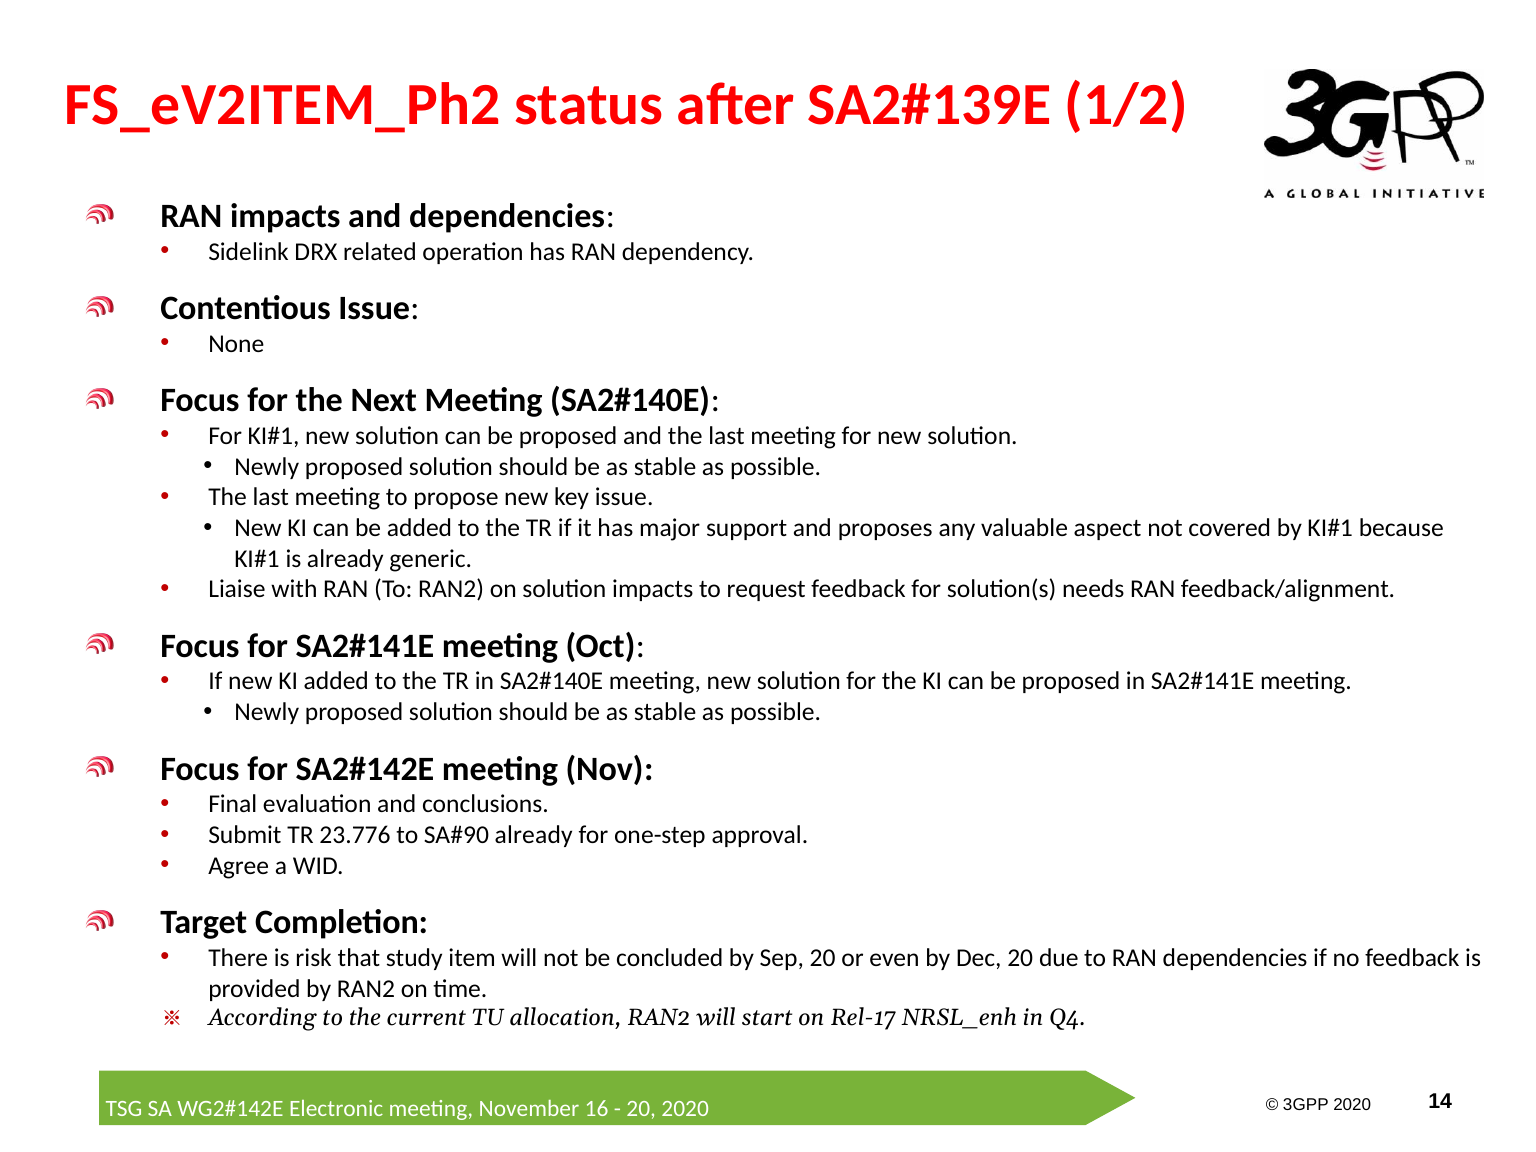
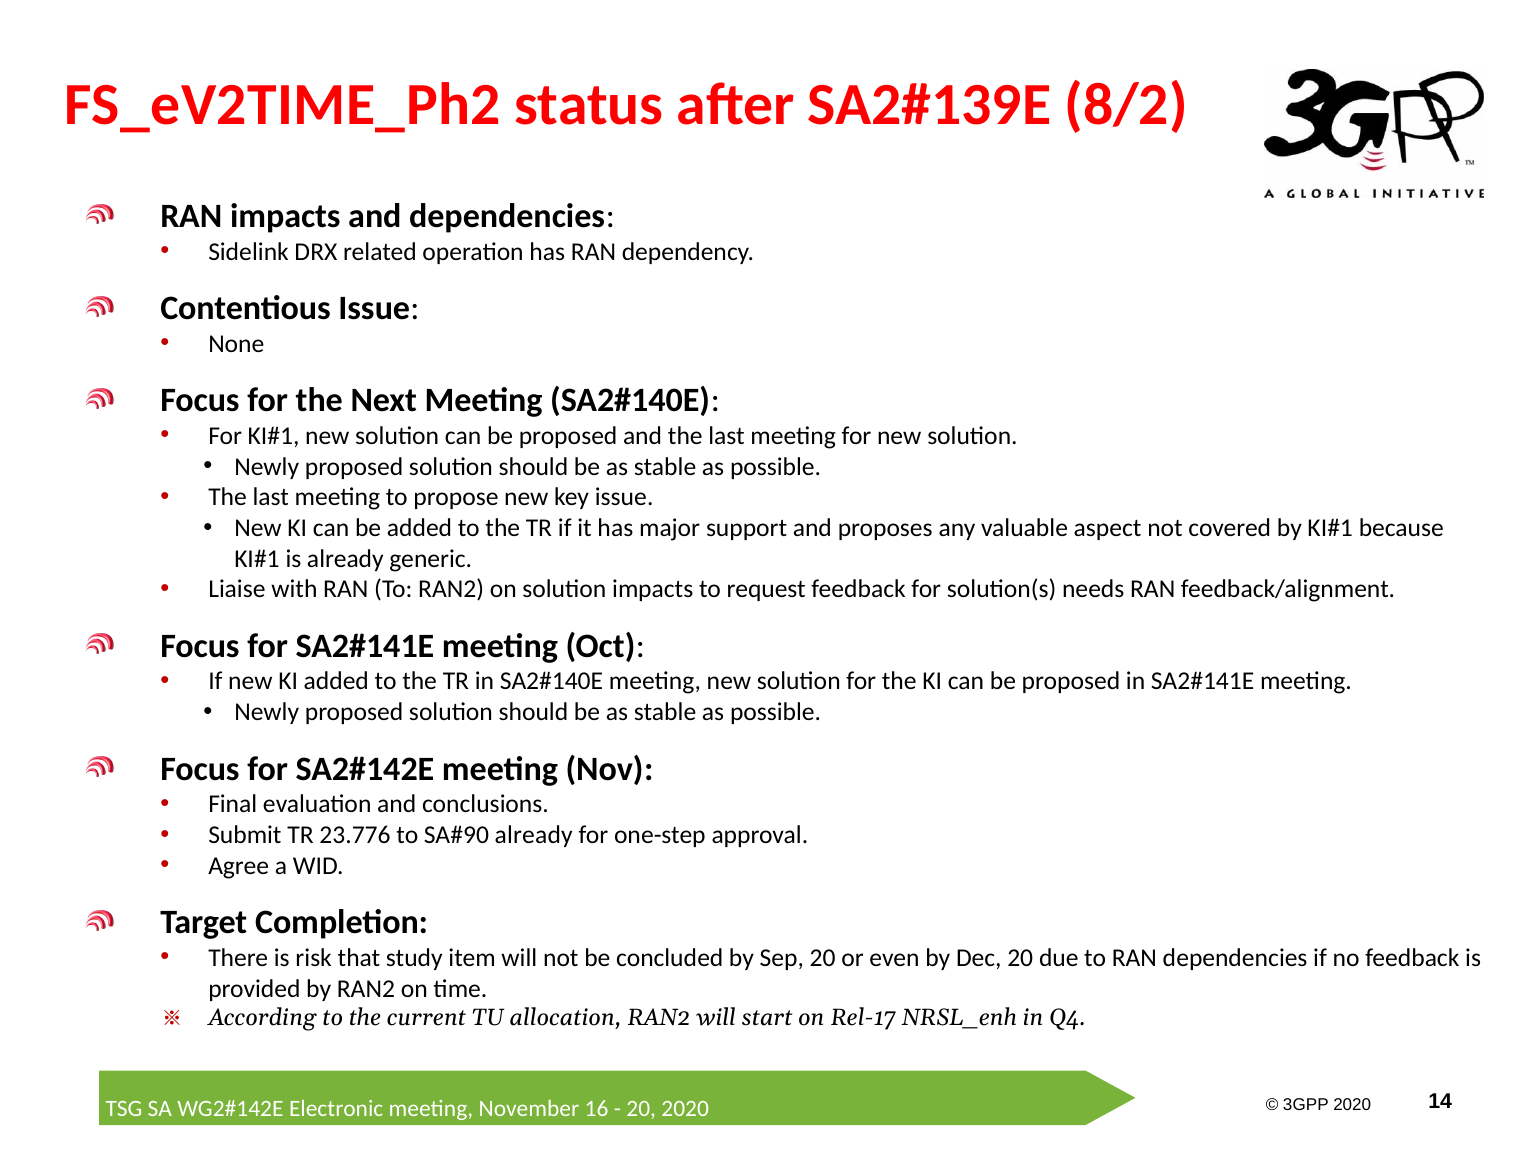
FS_eV2ITEM_Ph2: FS_eV2ITEM_Ph2 -> FS_eV2TIME_Ph2 (283, 105)
1/2: 1/2 -> 8/2 (1126, 105)
